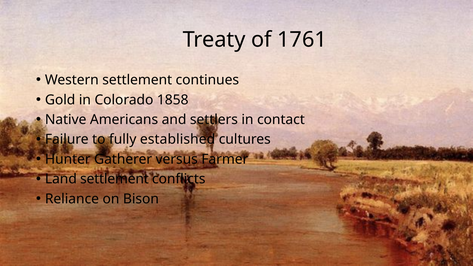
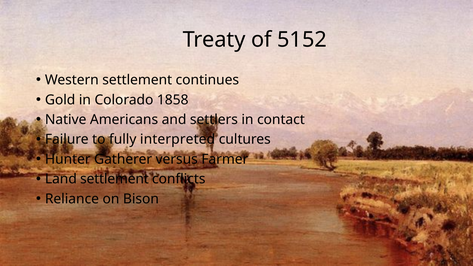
1761: 1761 -> 5152 (302, 40)
established: established -> interpreted (178, 139)
